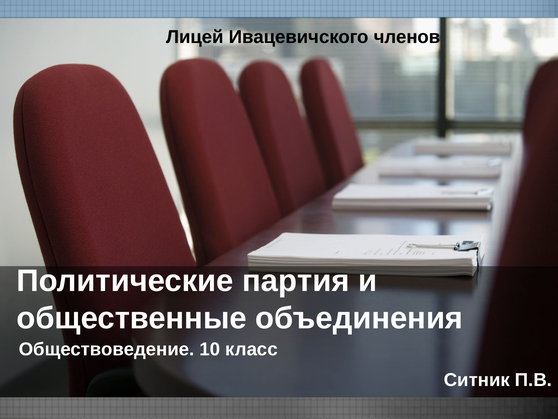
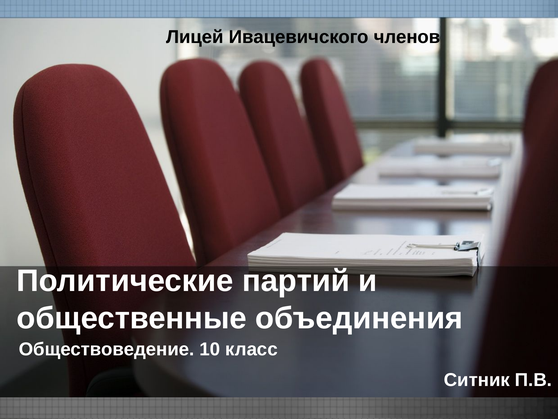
партия: партия -> партий (296, 281)
